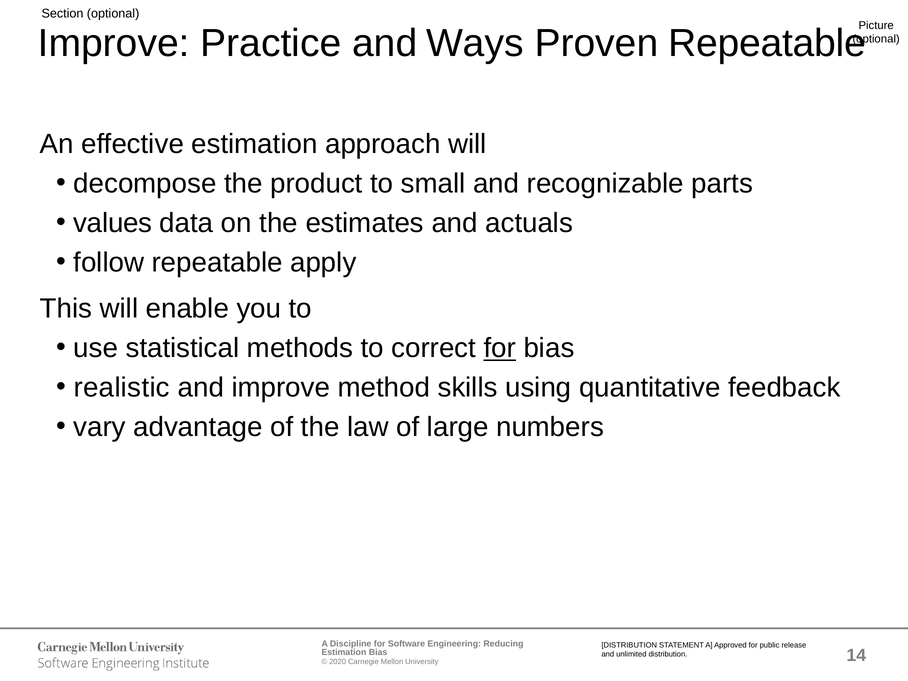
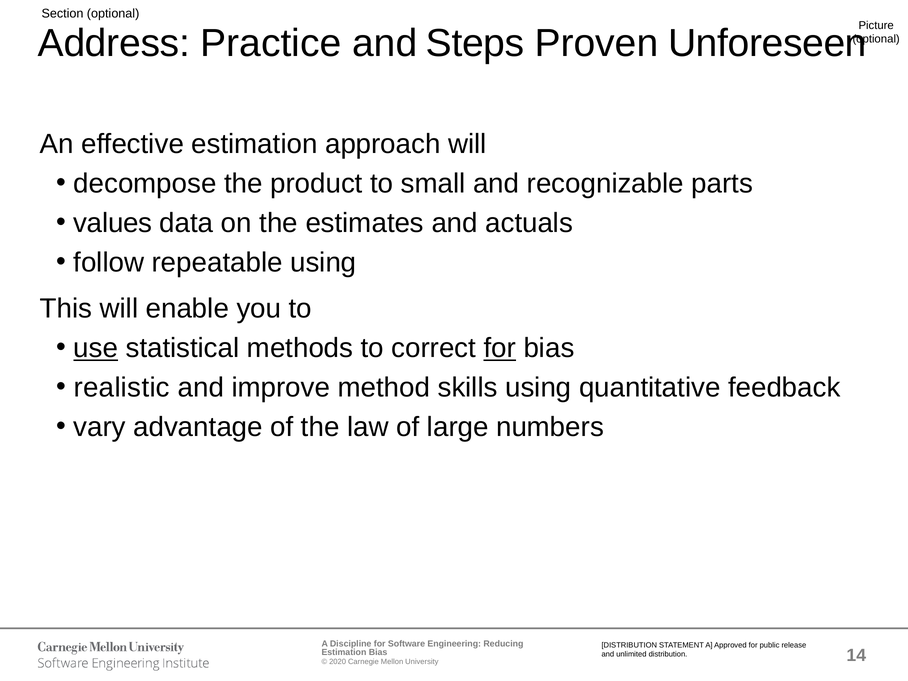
Improve: Improve -> Address (114, 44)
Ways: Ways -> Steps (475, 44)
Proven Repeatable: Repeatable -> Unforeseen (767, 44)
repeatable apply: apply -> using (323, 263)
use underline: none -> present (96, 348)
